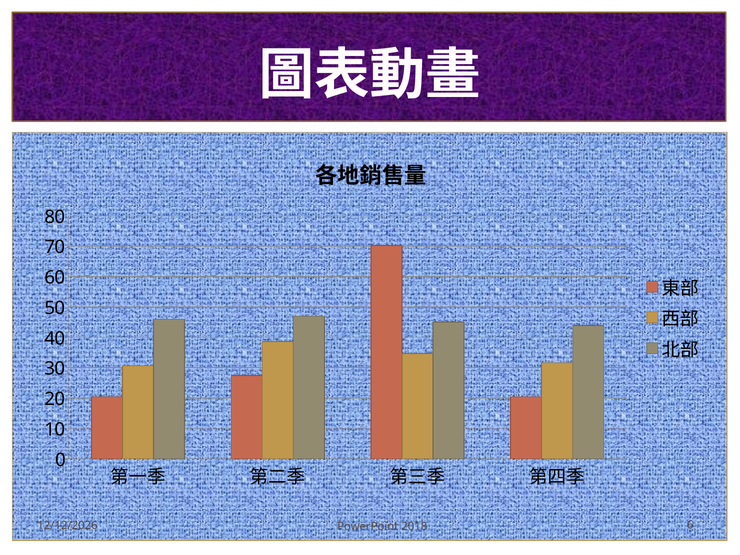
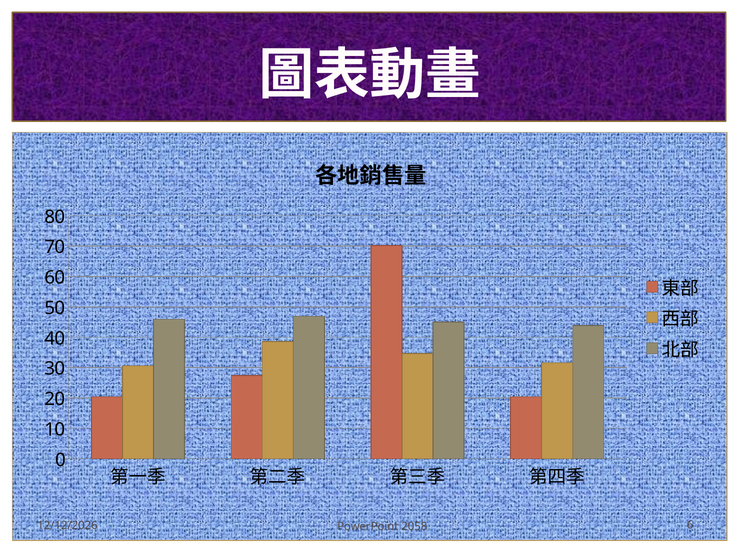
2018: 2018 -> 2058 (414, 526)
